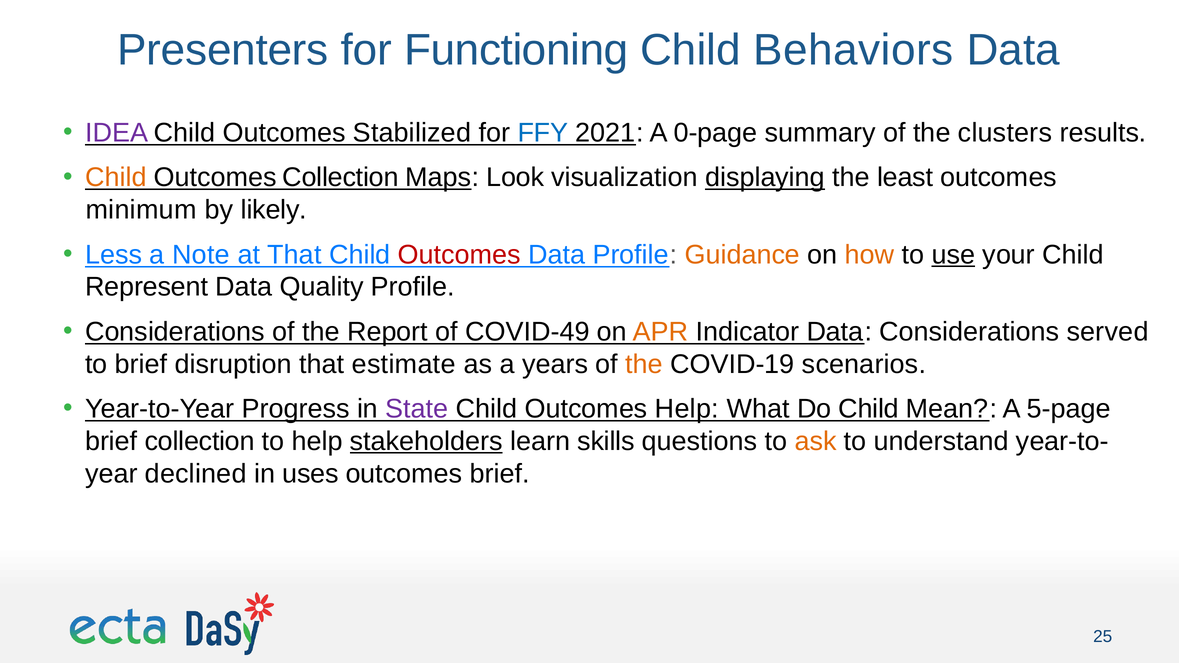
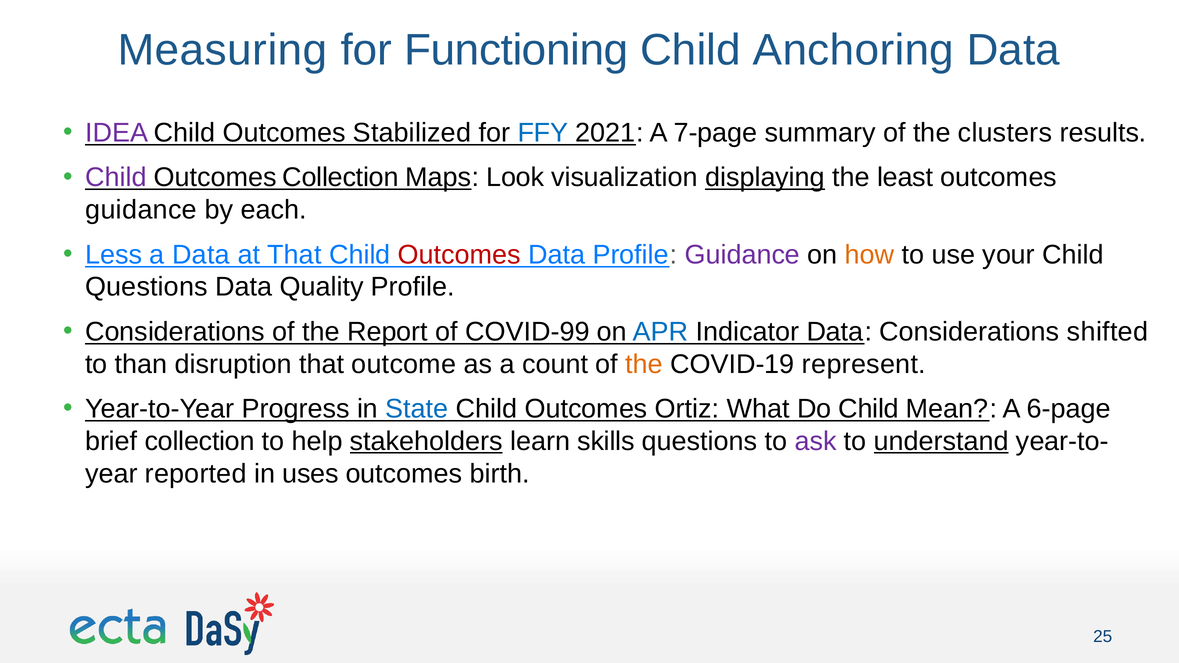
Presenters: Presenters -> Measuring (223, 50)
Behaviors: Behaviors -> Anchoring (853, 50)
0-page: 0-page -> 7-page (715, 133)
Child colour: orange -> purple (116, 178)
minimum: minimum -> guidance (141, 210)
likely: likely -> each (274, 210)
a Note: Note -> Data (201, 255)
Guidance colour: orange -> purple (742, 255)
use underline: present -> none (953, 255)
Represent: Represent -> Questions (146, 287)
COVID-49: COVID-49 -> COVID-99 (527, 332)
APR colour: orange -> blue (661, 332)
served: served -> shifted (1108, 332)
to brief: brief -> than (141, 364)
estimate: estimate -> outcome (404, 364)
years: years -> count (555, 364)
scenarios: scenarios -> represent (864, 364)
State colour: purple -> blue (417, 409)
Outcomes Help: Help -> Ortiz (687, 409)
5-page: 5-page -> 6-page (1069, 409)
ask colour: orange -> purple (816, 441)
understand underline: none -> present (941, 441)
declined: declined -> reported (196, 474)
outcomes brief: brief -> birth (500, 474)
